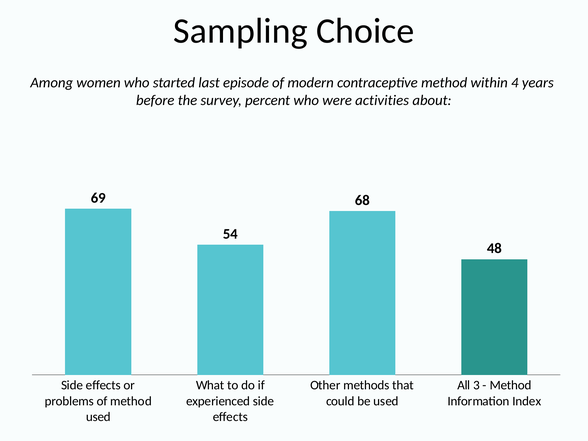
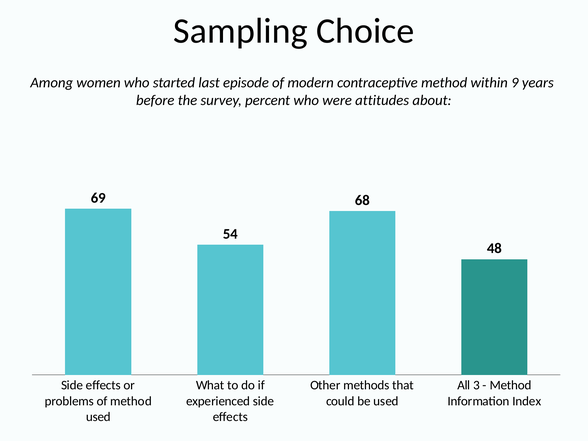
4: 4 -> 9 (515, 83)
activities: activities -> attitudes (382, 100)
